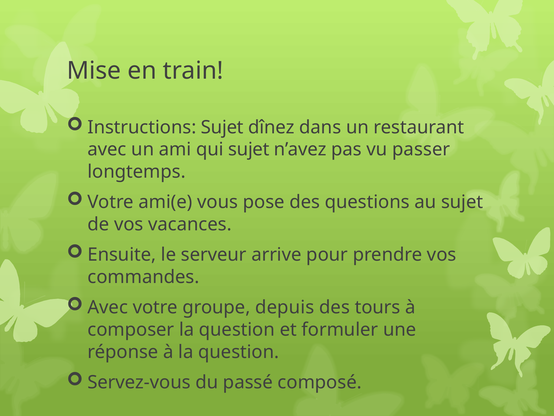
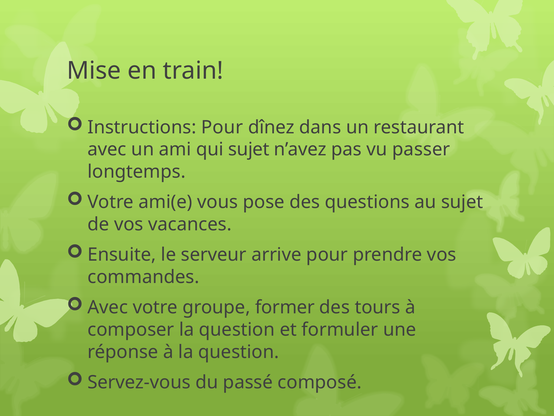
Instructions Sujet: Sujet -> Pour (222, 127)
depuis: depuis -> former (285, 307)
